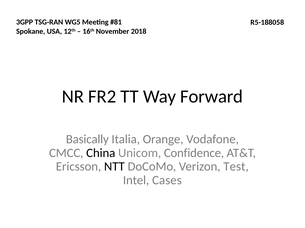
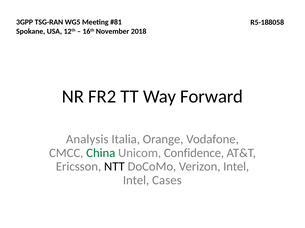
Basically: Basically -> Analysis (87, 140)
China colour: black -> green (101, 153)
Verizon Test: Test -> Intel (236, 167)
